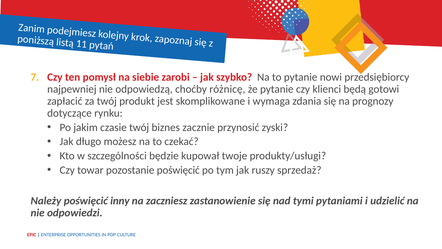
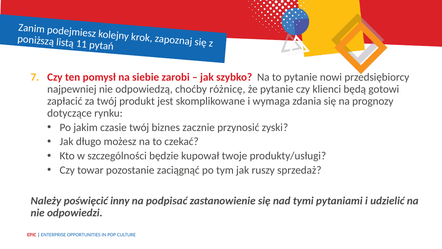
pozostanie poświęcić: poświęcić -> zaciągnąć (178, 170)
zaczniesz: zaczniesz -> podpisać (167, 201)
